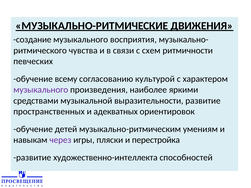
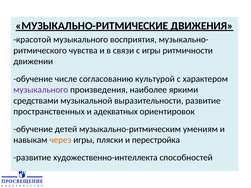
создание: создание -> красотой (32, 40)
с схем: схем -> игры (151, 50)
певческих: певческих -> движении (33, 61)
всему: всему -> числе (66, 79)
через colour: purple -> orange (60, 140)
